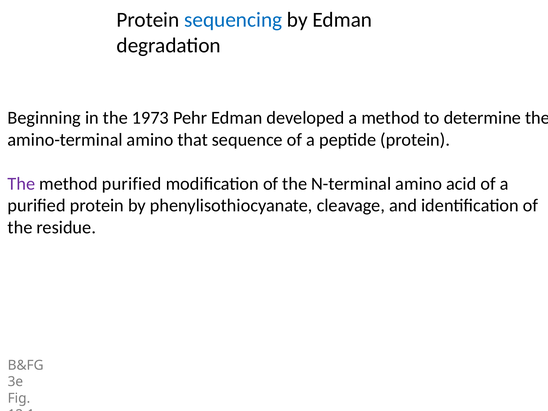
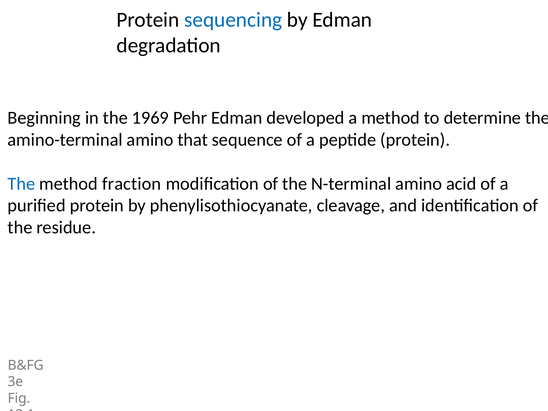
1973: 1973 -> 1969 (150, 118)
The colour: purple -> blue (21, 184)
method purified: purified -> fraction (132, 184)
